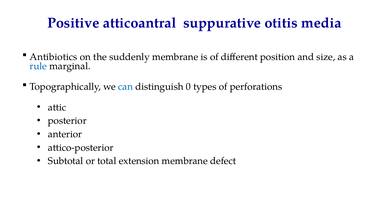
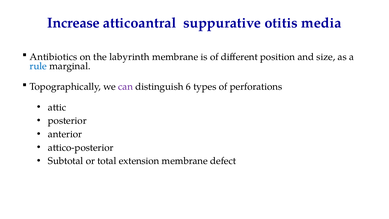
Positive: Positive -> Increase (73, 23)
suddenly: suddenly -> labyrinth (129, 57)
can colour: blue -> purple (126, 87)
0: 0 -> 6 (188, 87)
